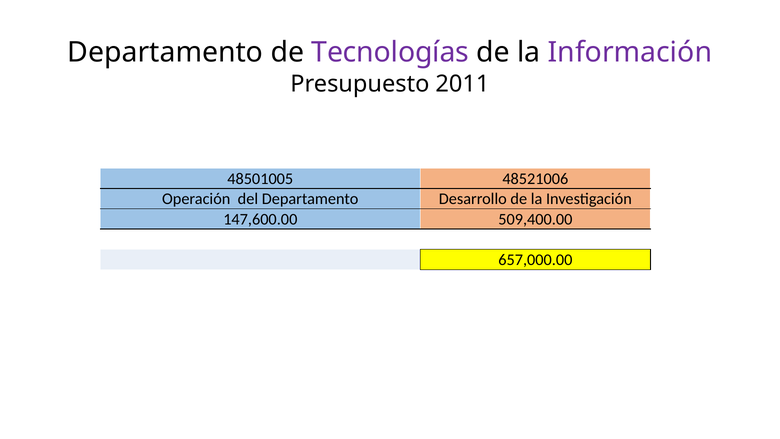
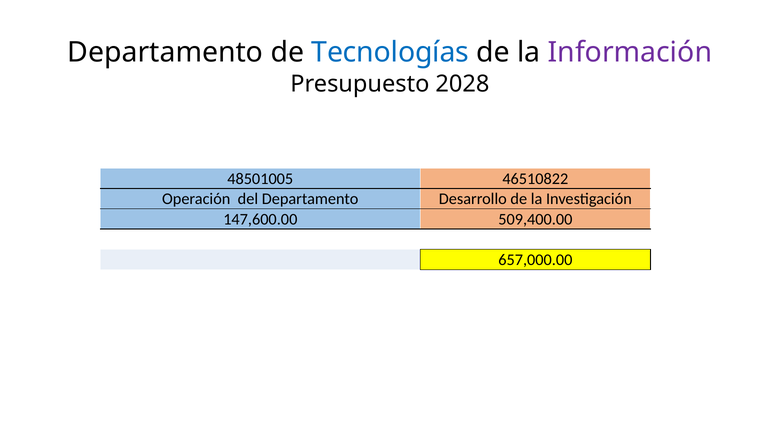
Tecnologías colour: purple -> blue (390, 52)
2011: 2011 -> 2028 (462, 84)
48521006: 48521006 -> 46510822 (535, 179)
